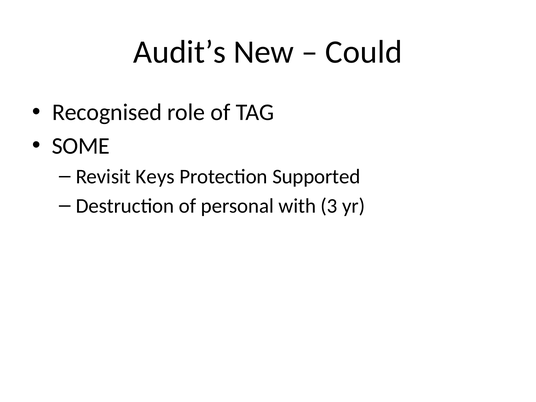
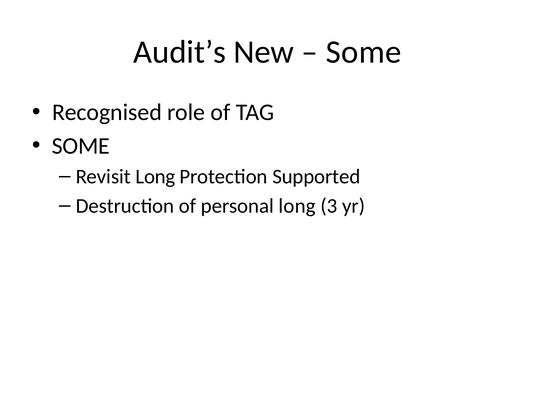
Could: Could -> Some (364, 52)
Revisit Keys: Keys -> Long (155, 177)
personal with: with -> long (297, 206)
